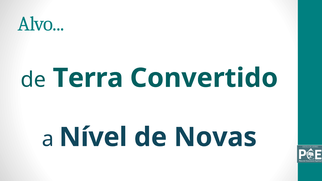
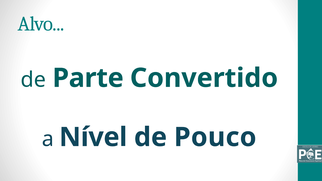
Terra: Terra -> Parte (88, 78)
Novas: Novas -> Pouco (215, 137)
